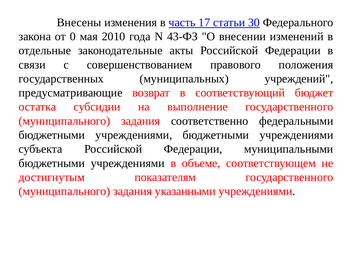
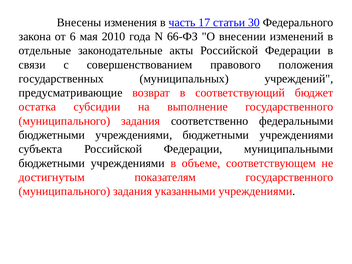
0: 0 -> 6 (73, 36)
43-ФЗ: 43-ФЗ -> 66-ФЗ (182, 36)
